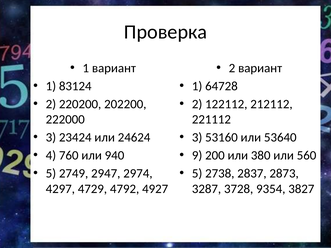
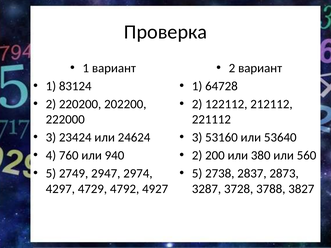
9: 9 -> 2 (197, 156)
9354: 9354 -> 3788 (271, 189)
